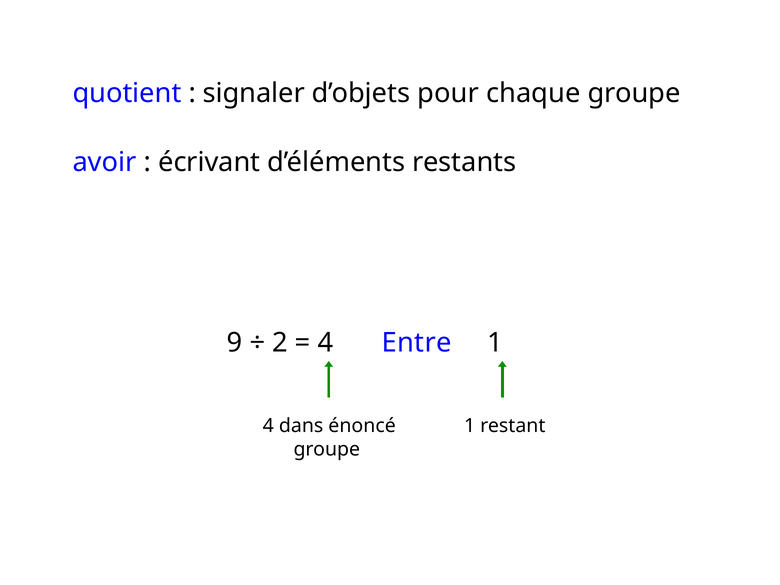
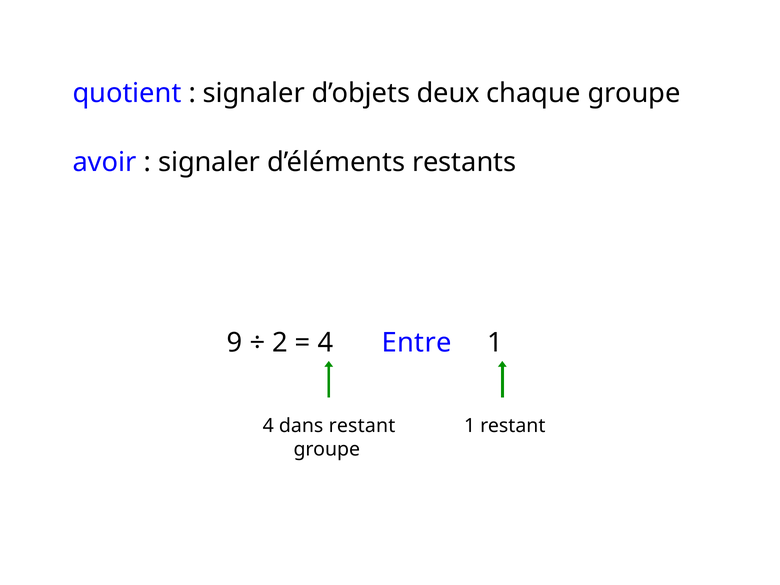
pour: pour -> deux (448, 93)
écrivant: écrivant -> signaler (209, 162)
dans énoncé: énoncé -> restant (362, 426)
